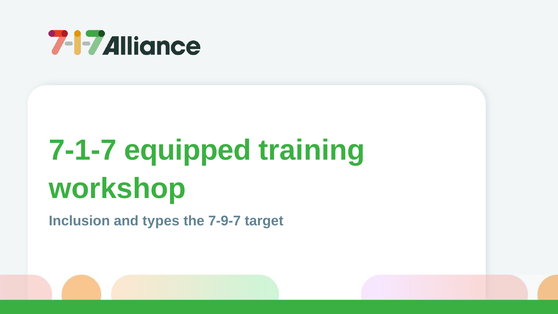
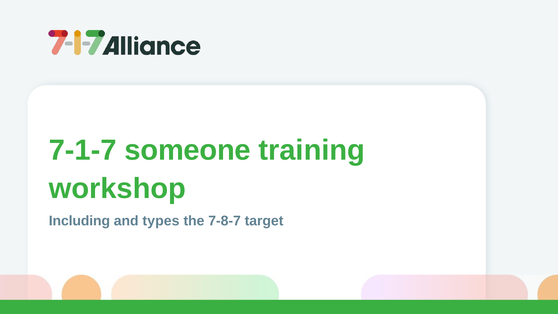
equipped: equipped -> someone (188, 150)
Inclusion: Inclusion -> Including (79, 221)
7-9-7: 7-9-7 -> 7-8-7 (225, 221)
